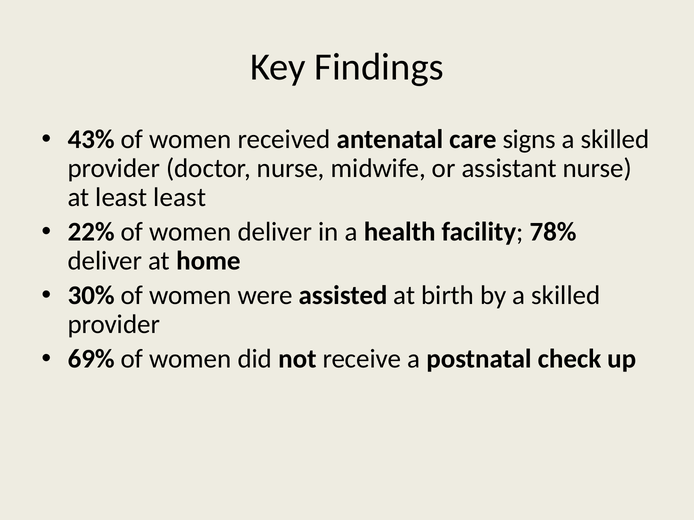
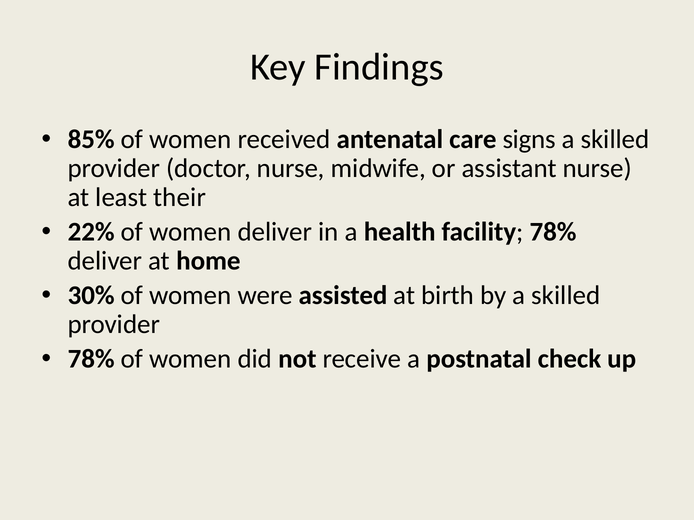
43%: 43% -> 85% (91, 139)
least least: least -> their (180, 197)
69%: 69% -> 78% (91, 359)
